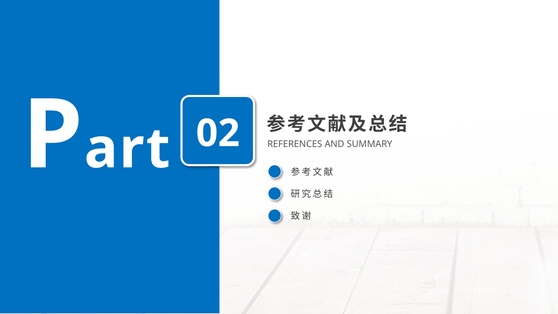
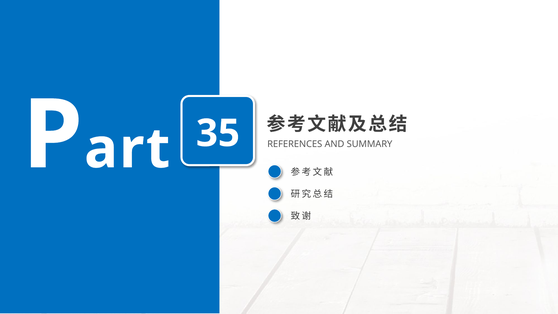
02: 02 -> 35 (218, 133)
